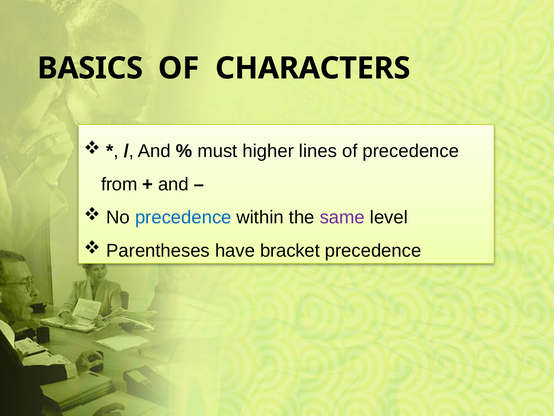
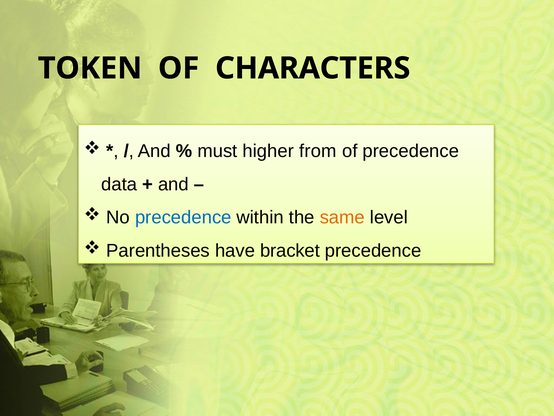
BASICS: BASICS -> TOKEN (90, 68)
lines: lines -> from (318, 151)
from: from -> data (119, 184)
same colour: purple -> orange (342, 217)
